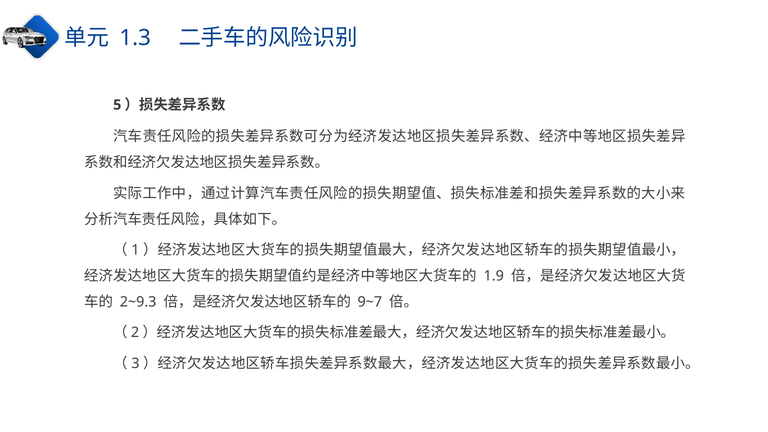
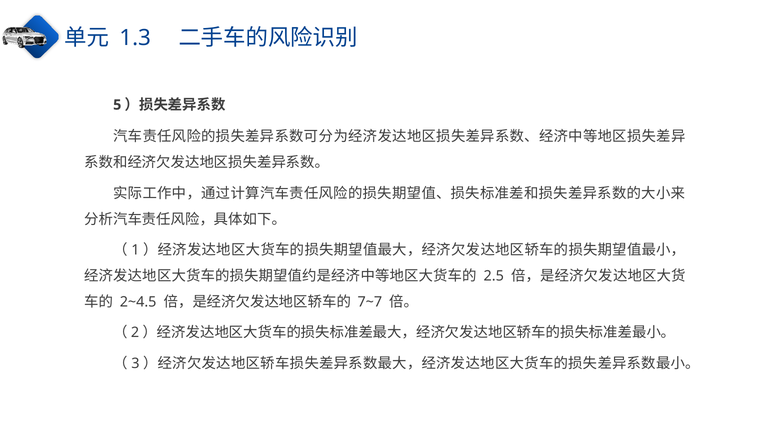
1.9: 1.9 -> 2.5 (494, 276)
2~9.3: 2~9.3 -> 2~4.5 (138, 302)
9~7: 9~7 -> 7~7 (370, 302)
